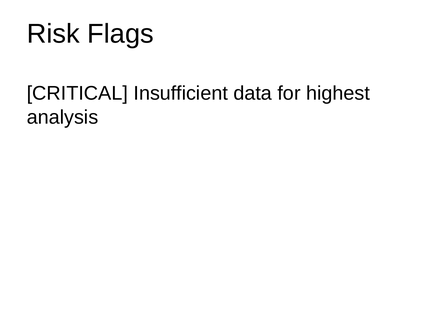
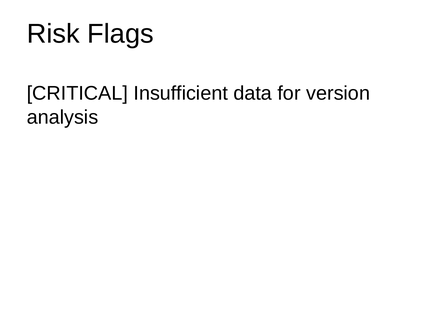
highest: highest -> version (338, 94)
